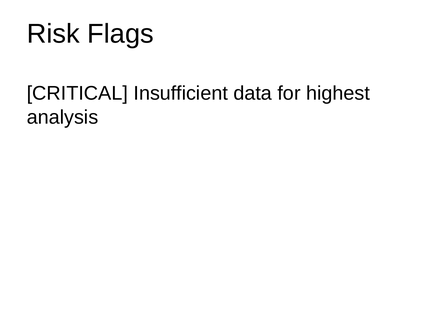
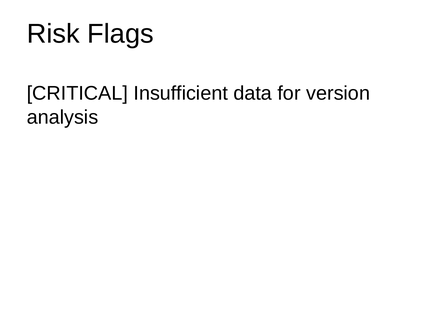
highest: highest -> version (338, 94)
